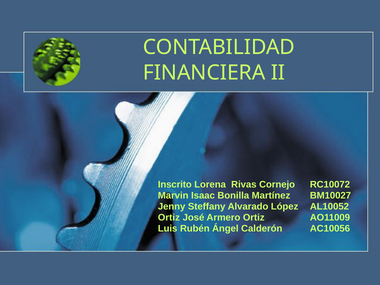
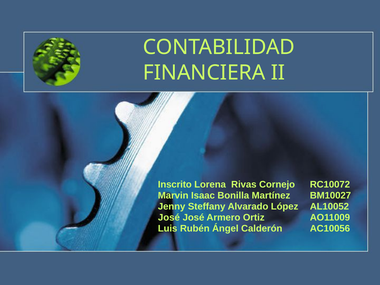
Ortiz: Ortiz -> José (169, 218)
